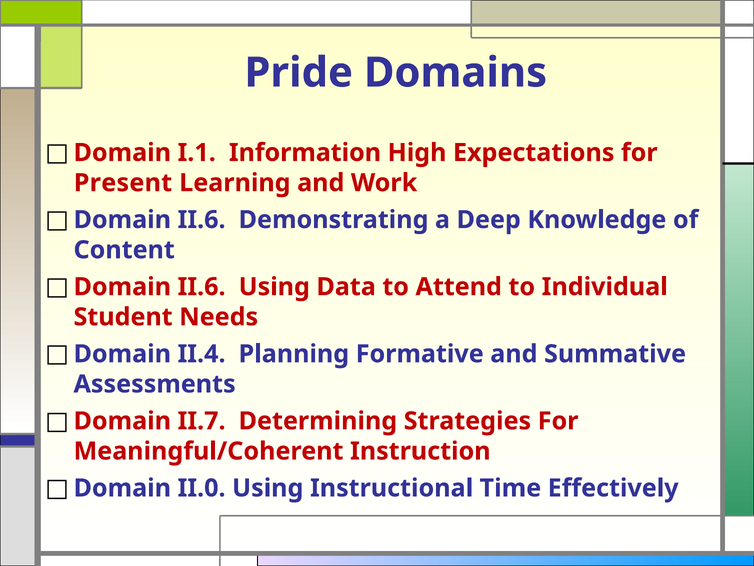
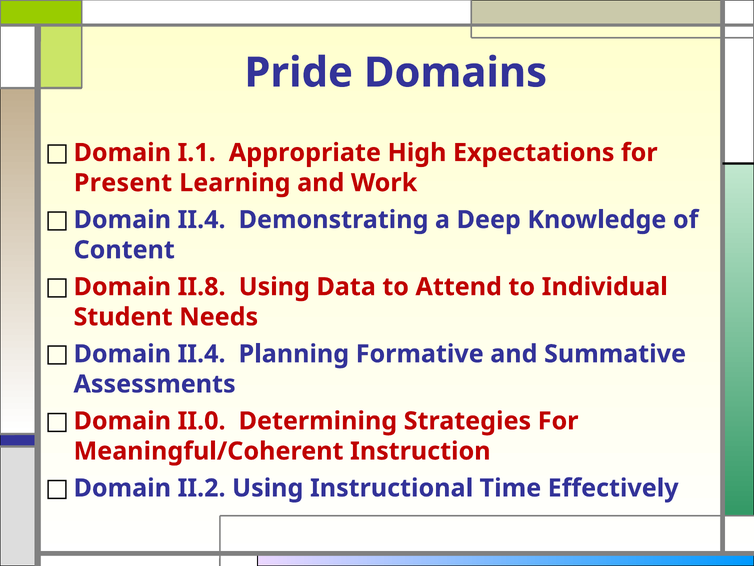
Information: Information -> Appropriate (305, 153)
II.6: II.6 -> II.4 (202, 220)
II.6: II.6 -> II.8 (202, 287)
II.7: II.7 -> II.0 (202, 421)
II.0: II.0 -> II.2 (202, 488)
